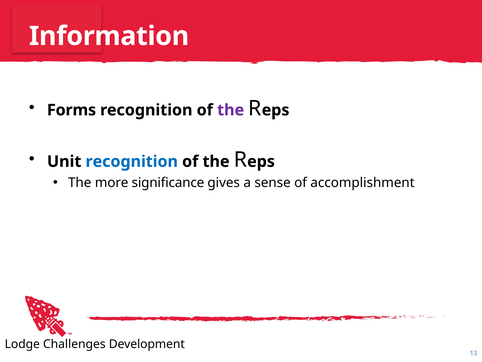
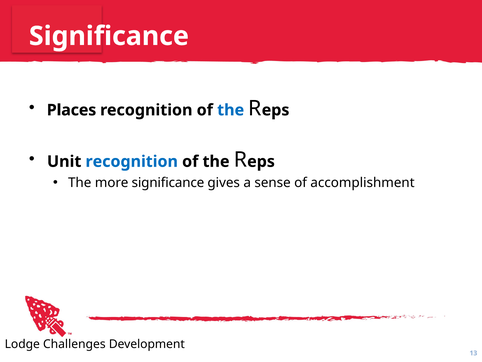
Information: Information -> Significance (109, 36)
Forms: Forms -> Places (72, 110)
the colour: purple -> blue (231, 110)
